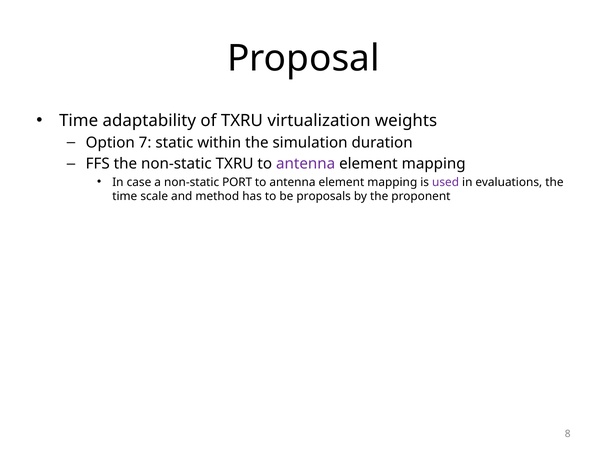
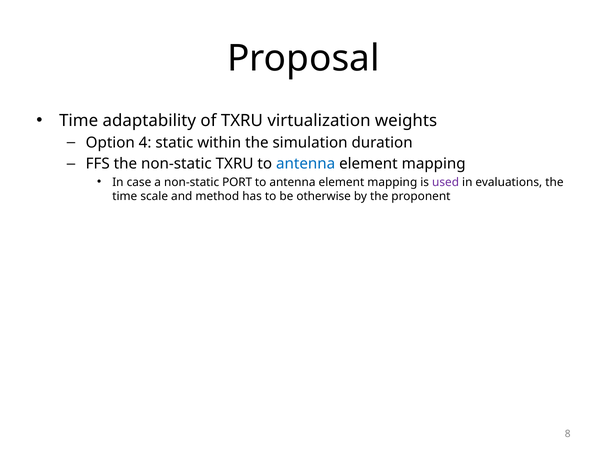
7: 7 -> 4 (145, 143)
antenna colour: purple -> blue (306, 164)
proposals: proposals -> otherwise (324, 197)
